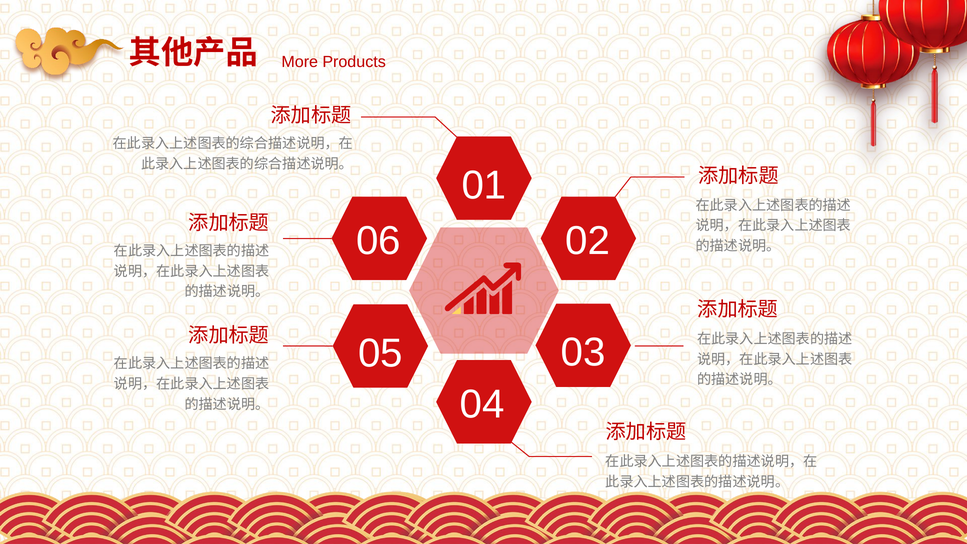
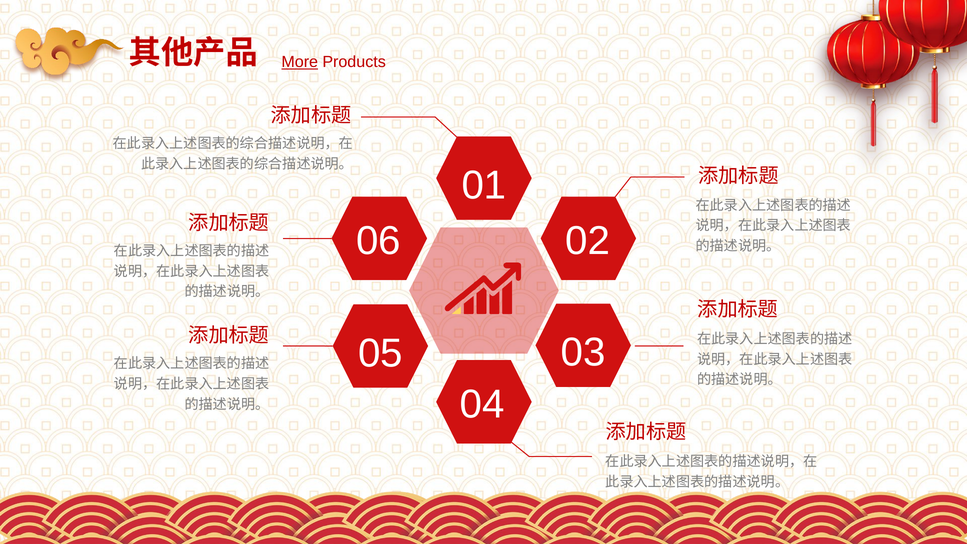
More underline: none -> present (300, 62)
